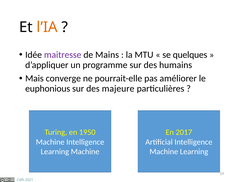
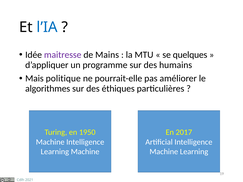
l’IA colour: orange -> blue (47, 27)
converge: converge -> politique (63, 79)
euphonious: euphonious -> algorithmes (48, 89)
majeure: majeure -> éthiques (118, 89)
